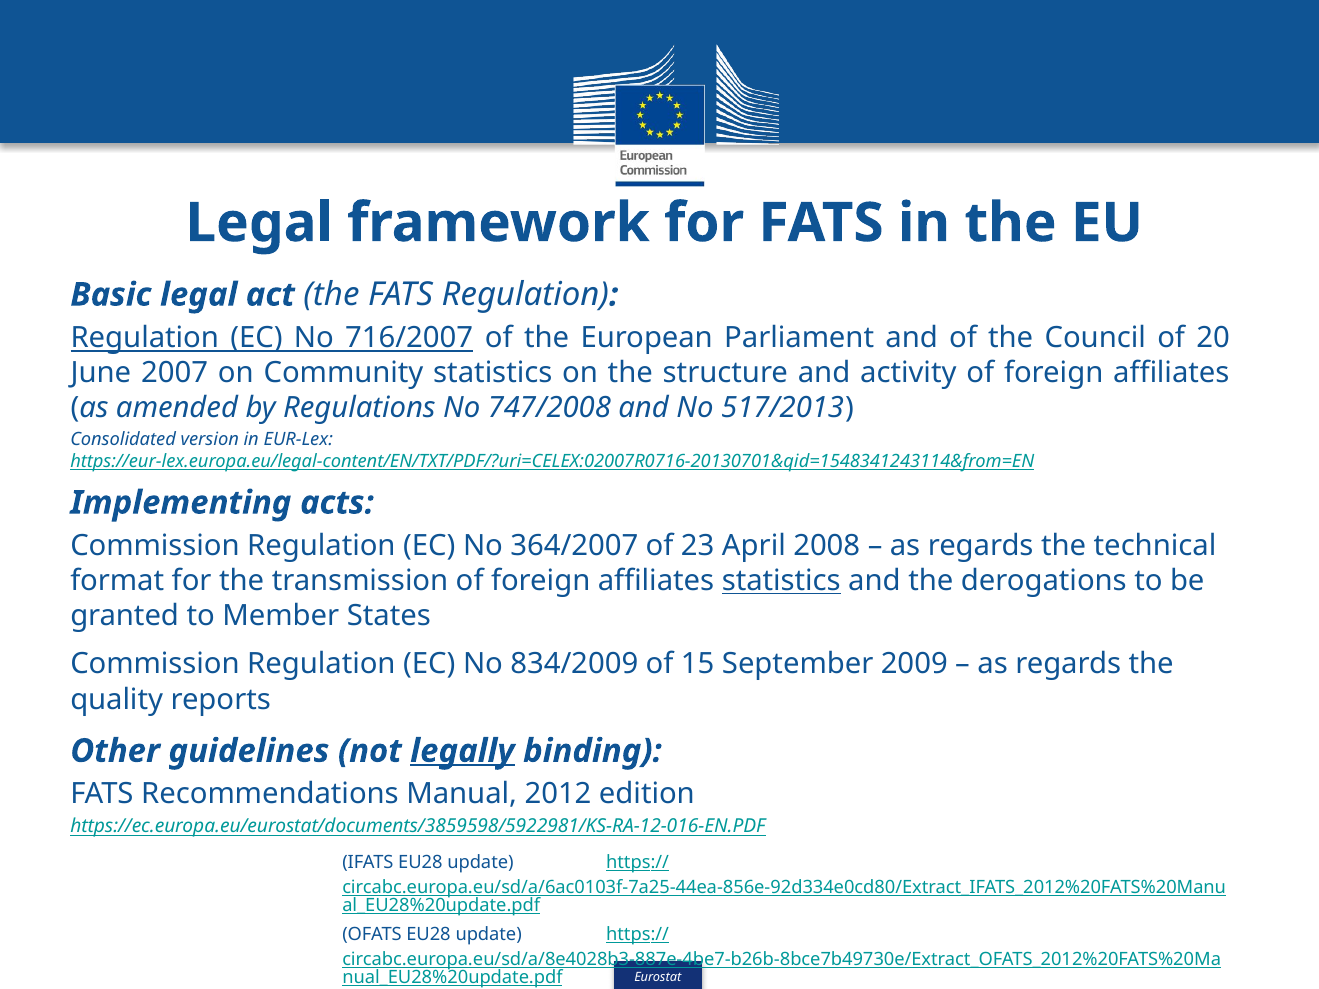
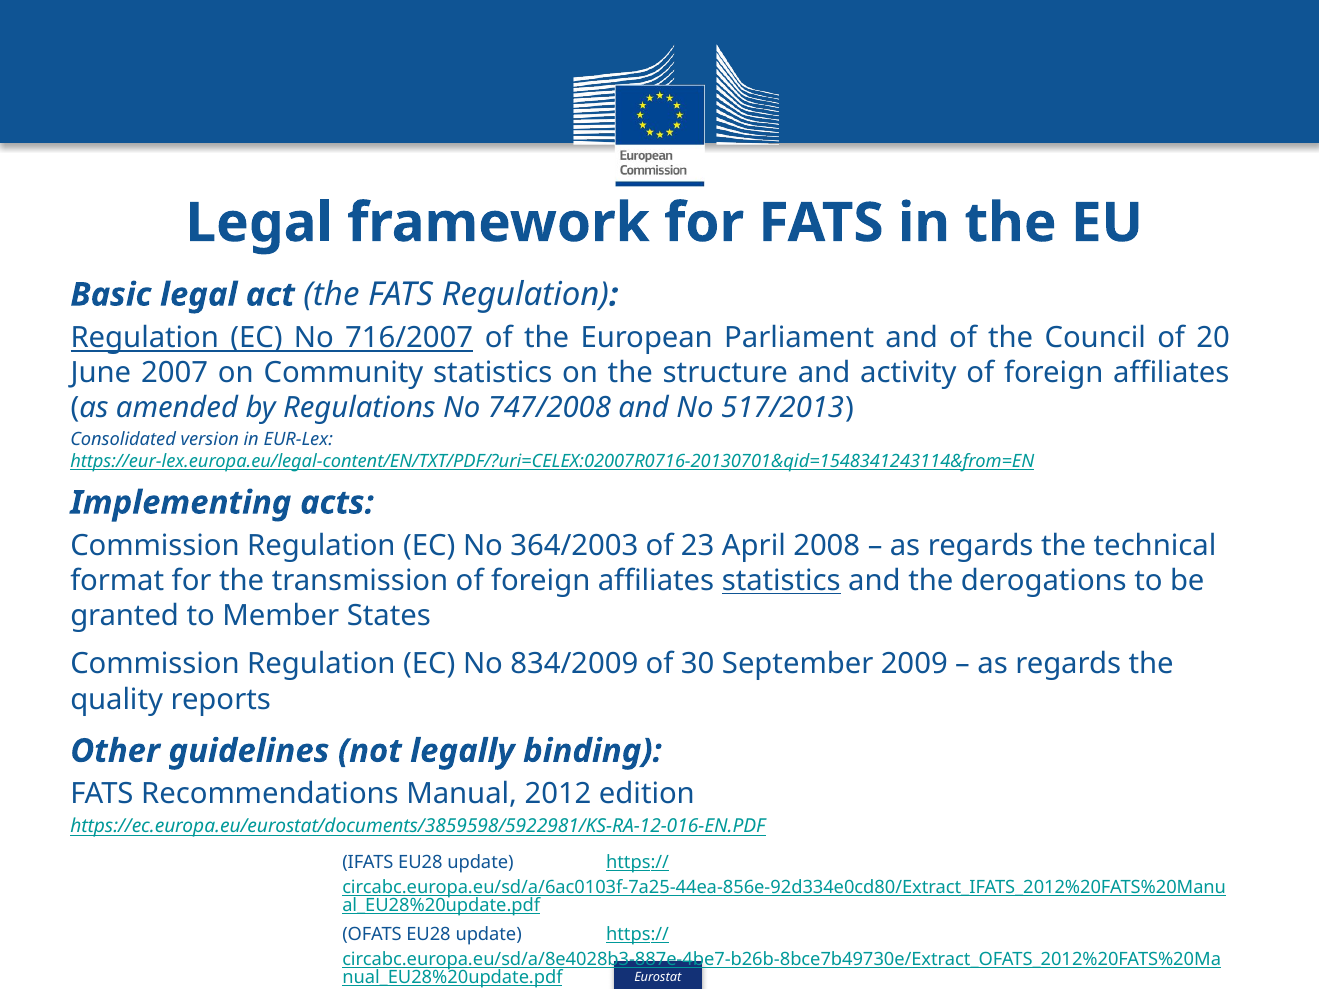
364/2007: 364/2007 -> 364/2003 (574, 546)
15: 15 -> 30 (698, 664)
legally underline: present -> none (462, 751)
